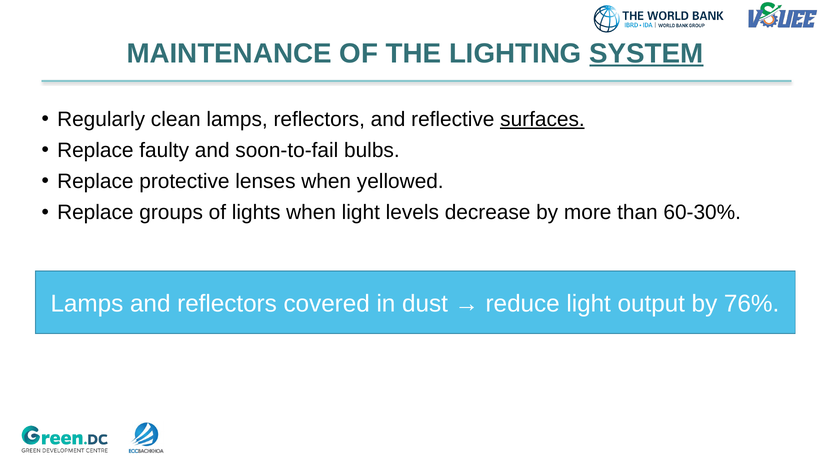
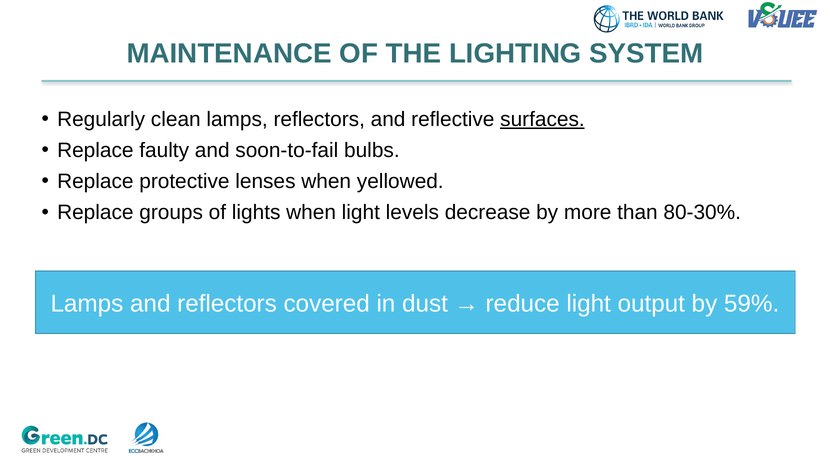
SYSTEM underline: present -> none (646, 54)
60-30%: 60-30% -> 80-30% (702, 213)
76%: 76% -> 59% (752, 304)
